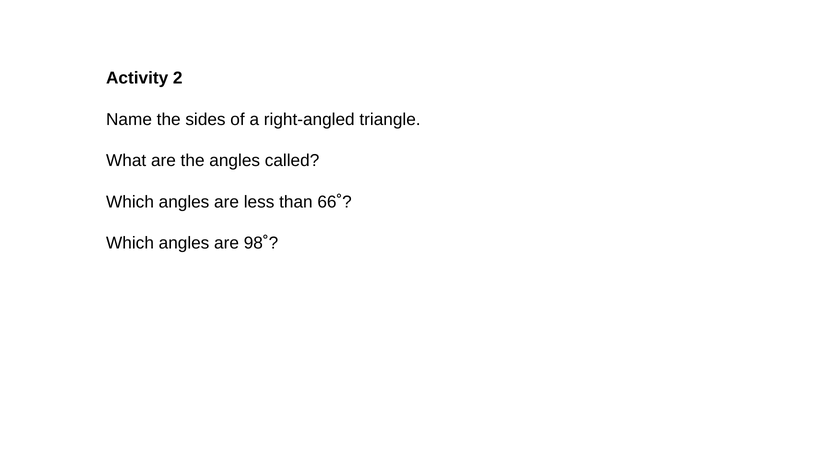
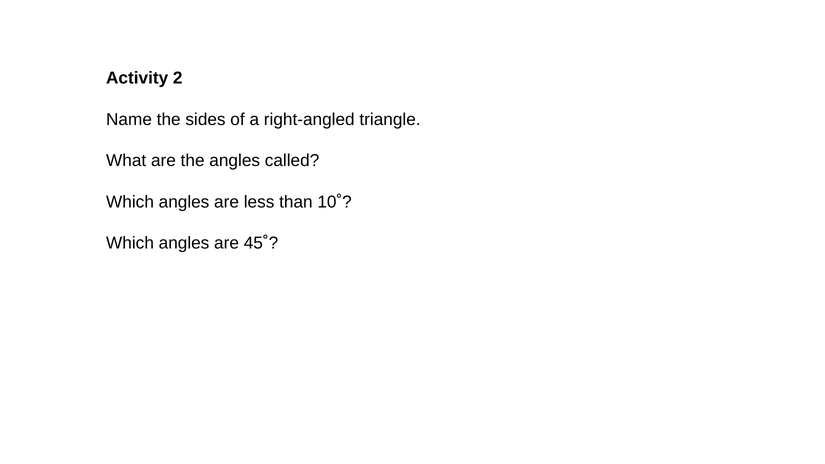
66˚: 66˚ -> 10˚ (335, 202)
98˚: 98˚ -> 45˚ (261, 243)
